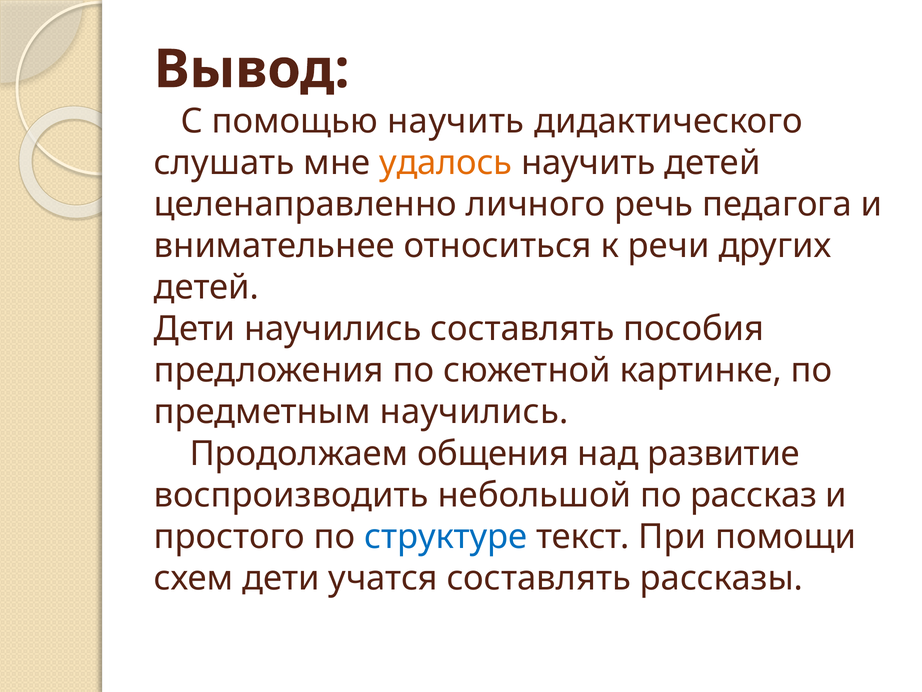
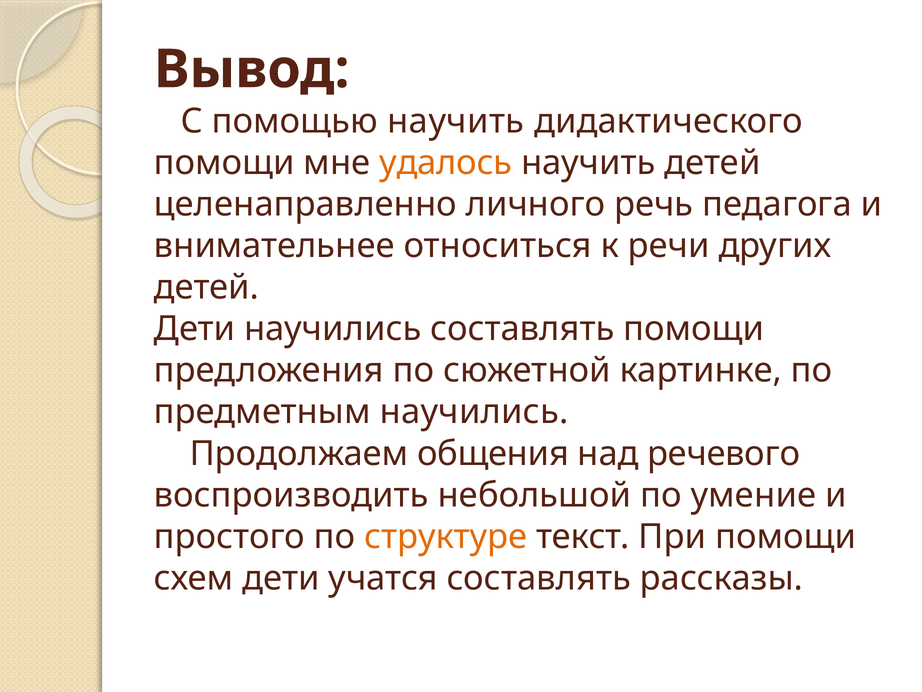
слушать: слушать -> помощи (224, 163)
составлять пособия: пособия -> помощи (694, 329)
развитие: развитие -> речевого (724, 453)
рассказ: рассказ -> умение (753, 495)
структуре colour: blue -> orange (446, 536)
